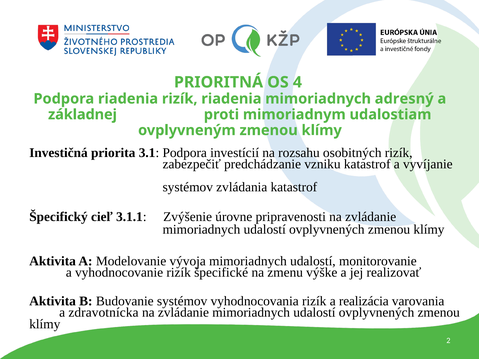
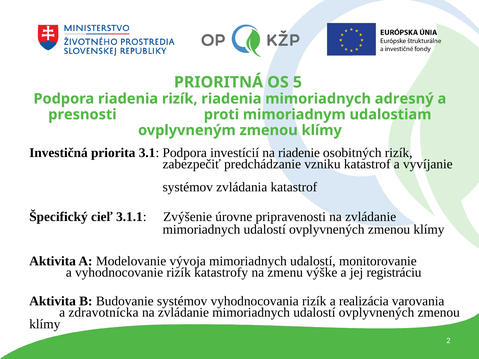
4: 4 -> 5 (297, 82)
základnej: základnej -> presnosti (82, 115)
rozsahu: rozsahu -> riadenie (299, 153)
špecifické: špecifické -> katastrofy (221, 273)
realizovať: realizovať -> registráciu (394, 273)
